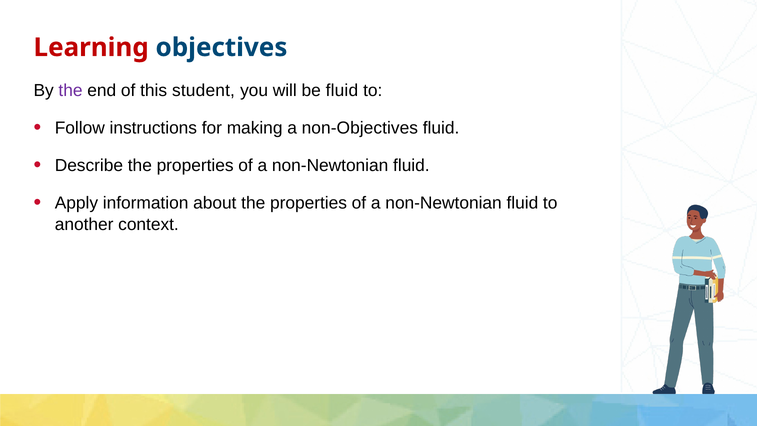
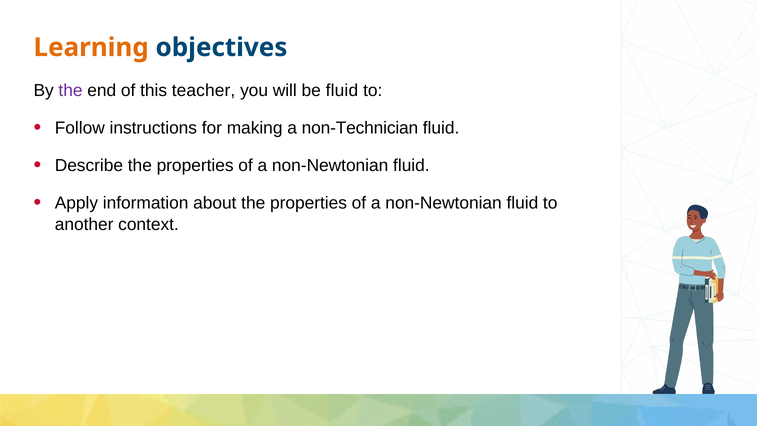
Learning colour: red -> orange (91, 47)
student: student -> teacher (204, 91)
non-Objectives: non-Objectives -> non-Technician (360, 128)
